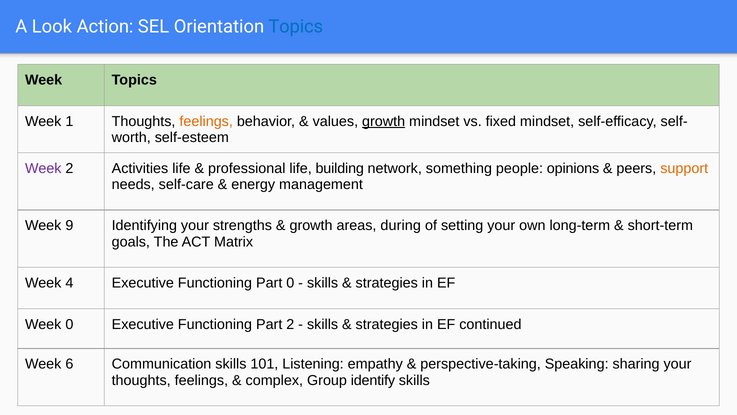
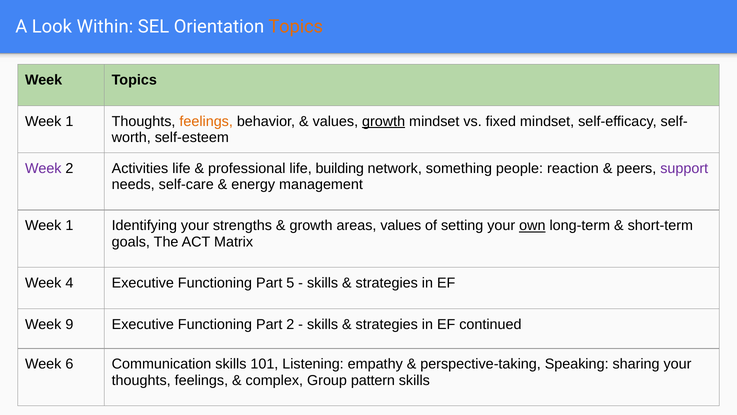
Action: Action -> Within (105, 27)
Topics colour: blue -> orange (296, 27)
opinions: opinions -> reaction (573, 168)
support colour: orange -> purple (684, 168)
9: 9 -> 1 (69, 225)
areas during: during -> values (401, 225)
own underline: none -> present (532, 225)
Part 0: 0 -> 5 (290, 283)
Week 0: 0 -> 9 (69, 324)
identify: identify -> pattern (373, 380)
